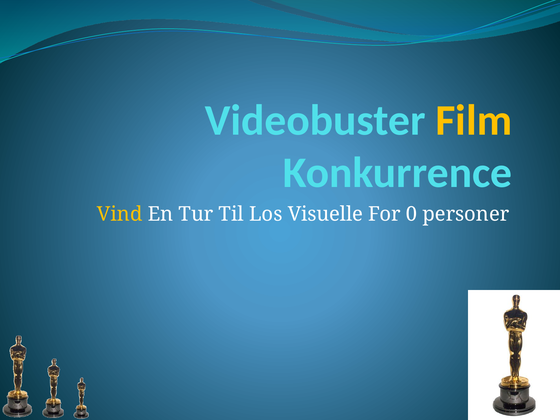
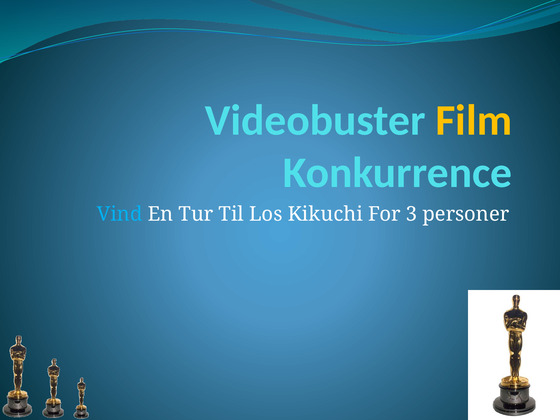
Vind colour: yellow -> light blue (120, 214)
Visuelle: Visuelle -> Kikuchi (325, 214)
0: 0 -> 3 (411, 214)
